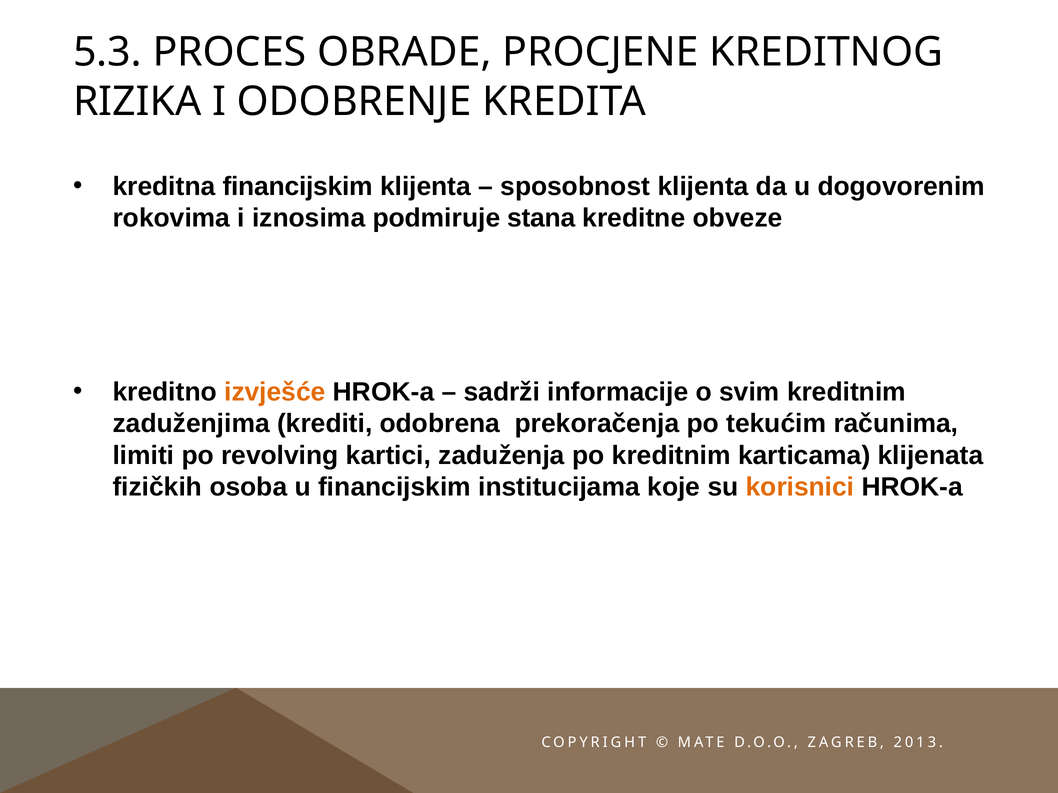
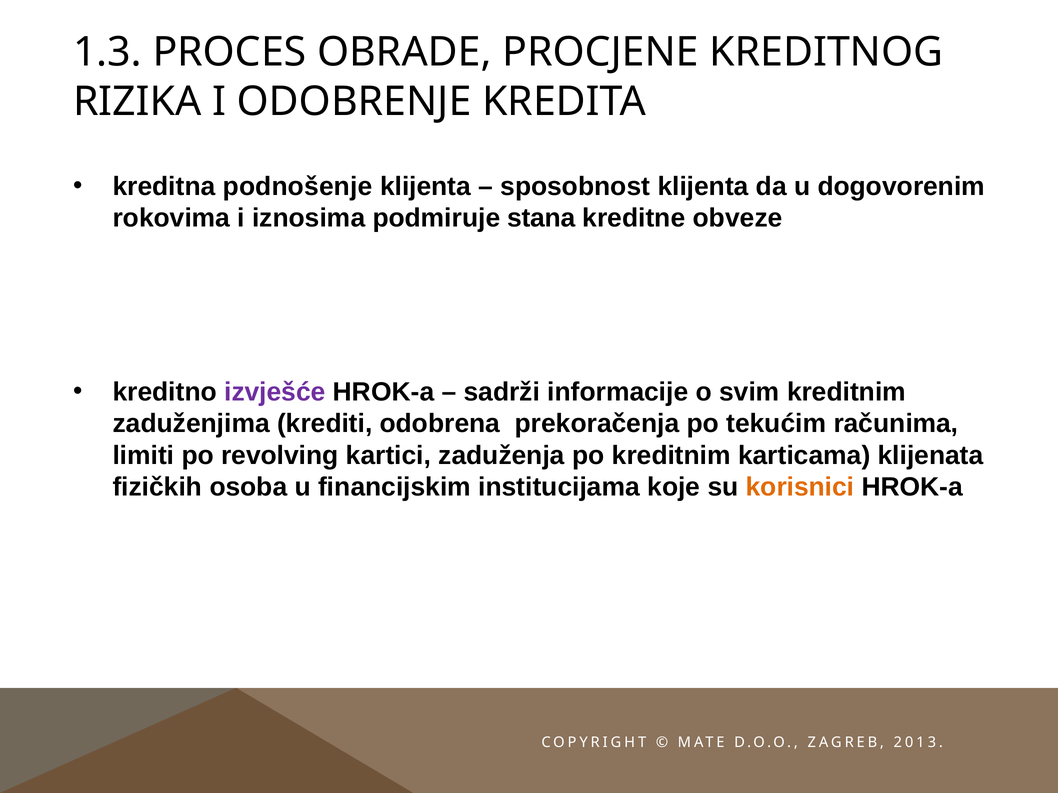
5.3: 5.3 -> 1.3 (107, 52)
kreditna financijskim: financijskim -> podnošenje (298, 186)
izvješće colour: orange -> purple (275, 392)
